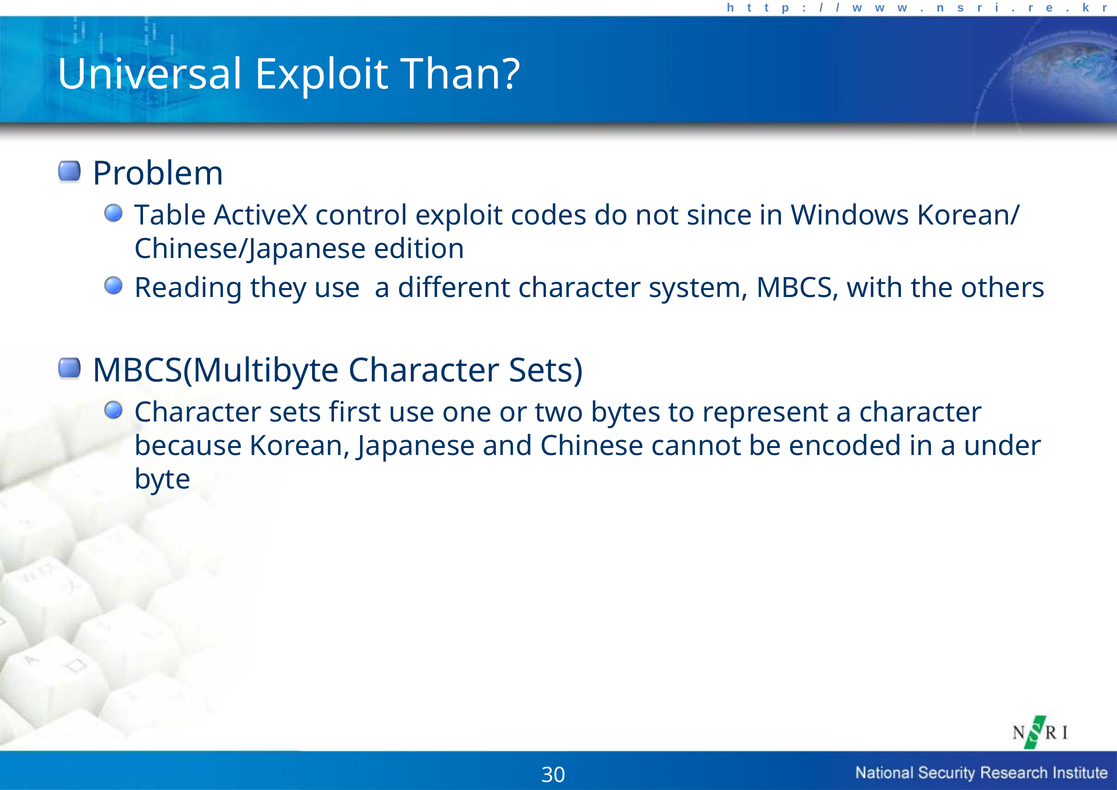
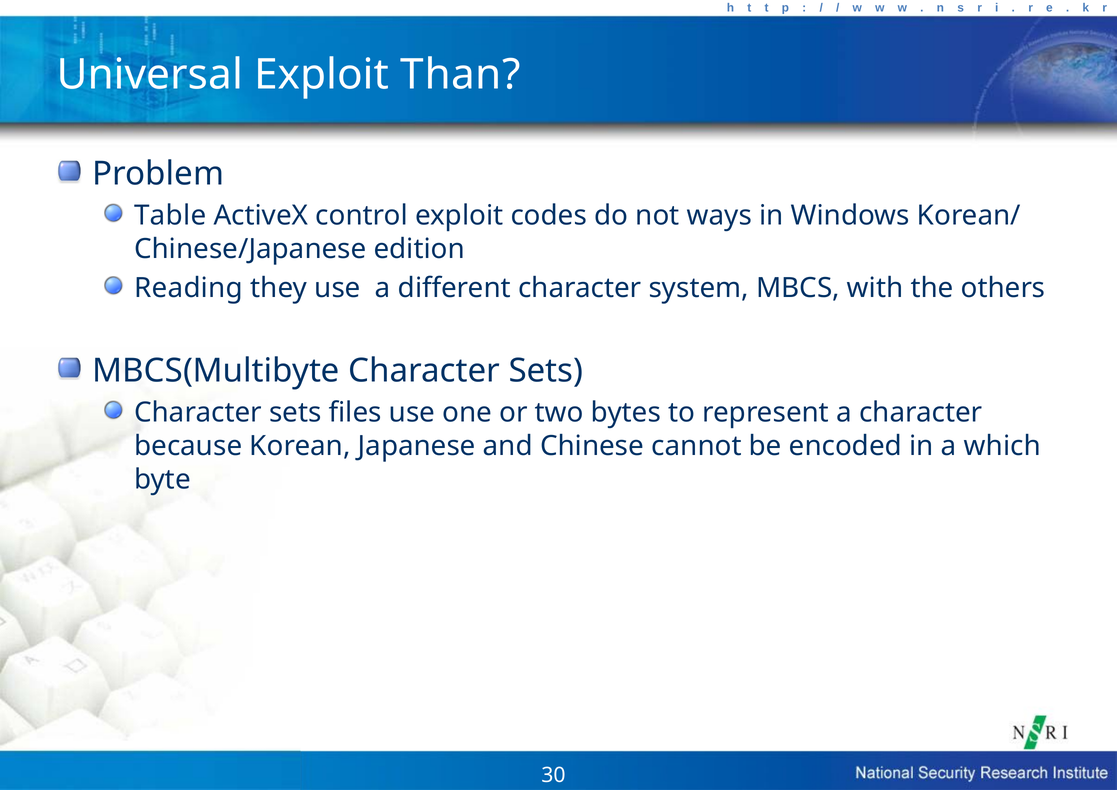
since: since -> ways (719, 216)
first: first -> files (355, 412)
under: under -> which (1002, 446)
